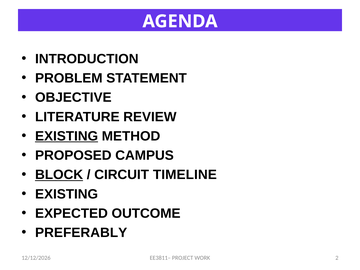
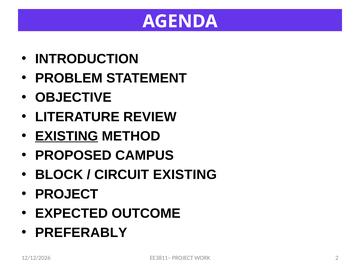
BLOCK underline: present -> none (59, 175)
CIRCUIT TIMELINE: TIMELINE -> EXISTING (185, 175)
EXISTING: EXISTING -> PROJECT (67, 194)
